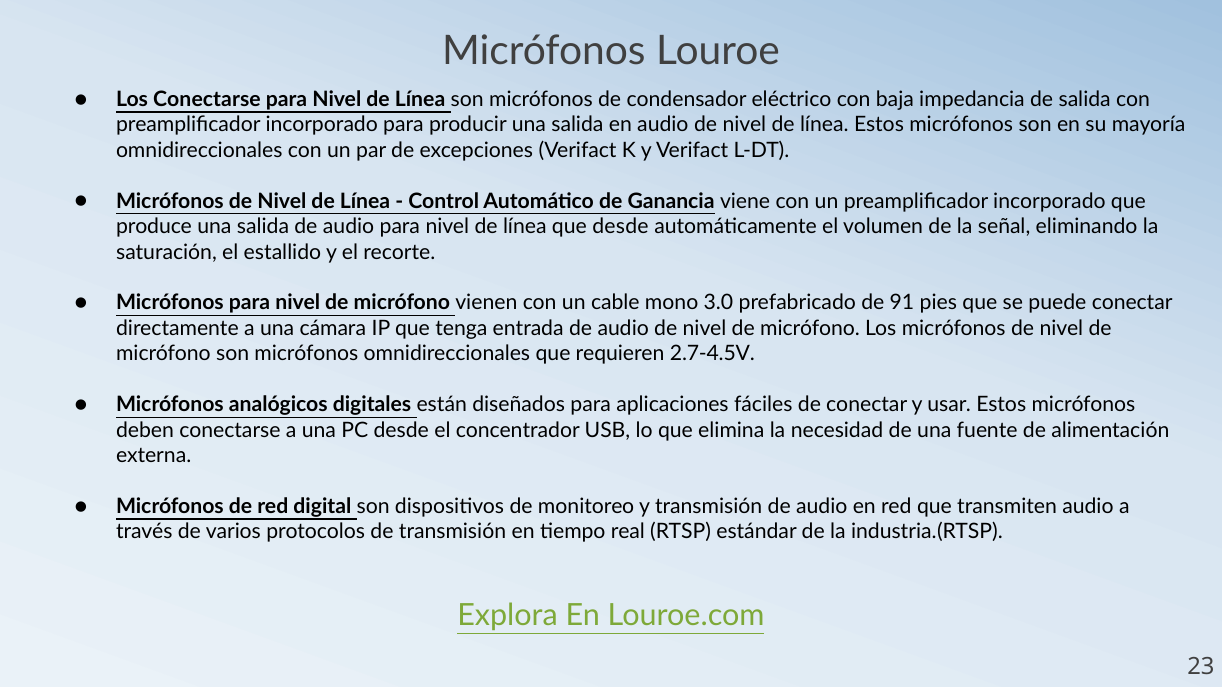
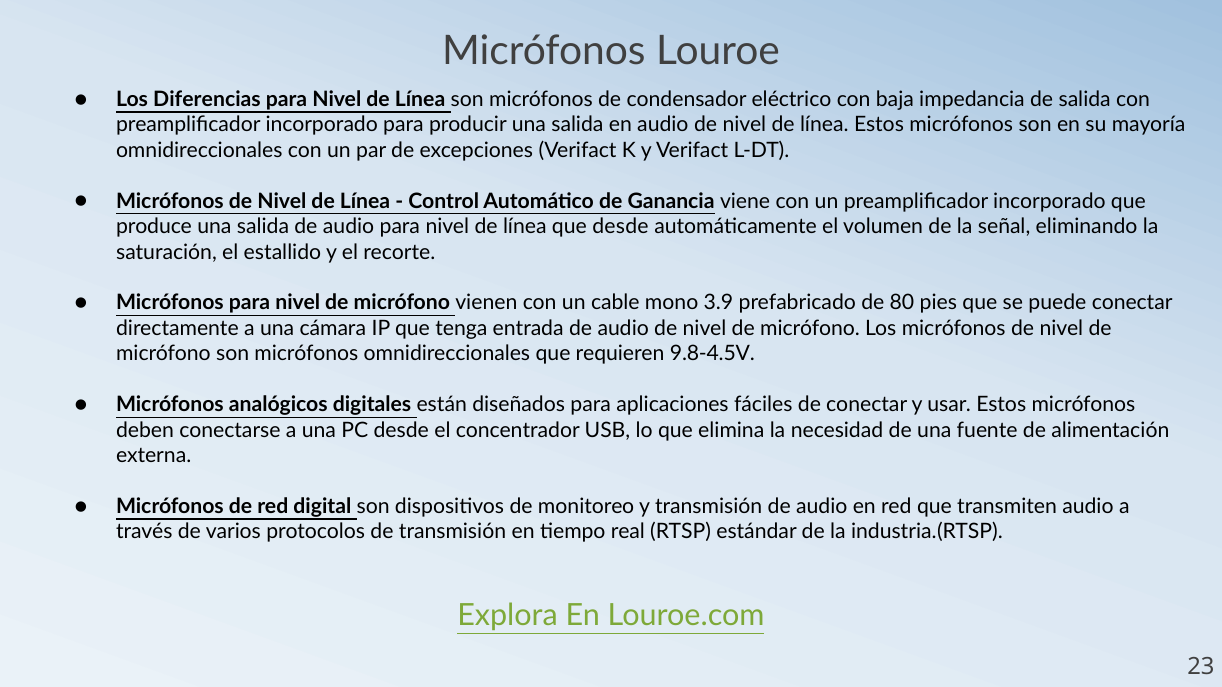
Los Conectarse: Conectarse -> Diferencias (207, 100)
3.0: 3.0 -> 3.9 (718, 303)
91: 91 -> 80 (902, 303)
2.7-4.5V: 2.7-4.5V -> 9.8-4.5V (712, 354)
